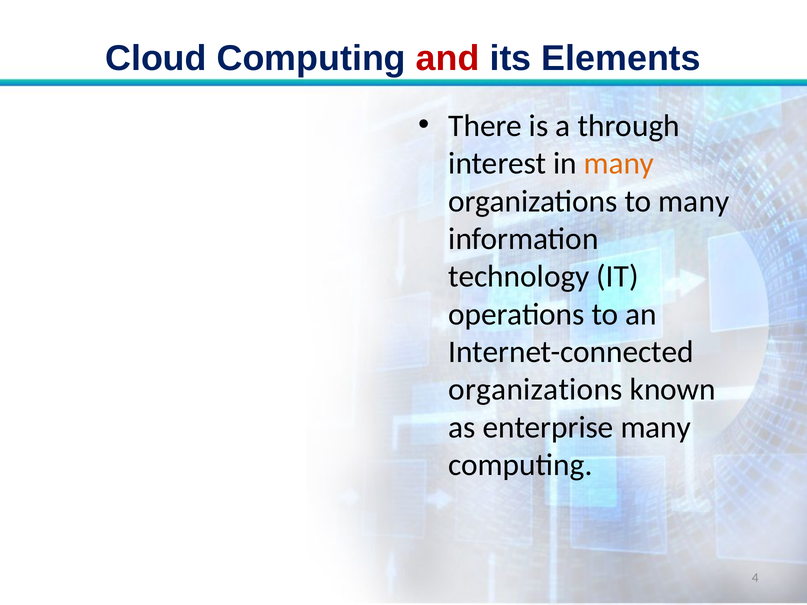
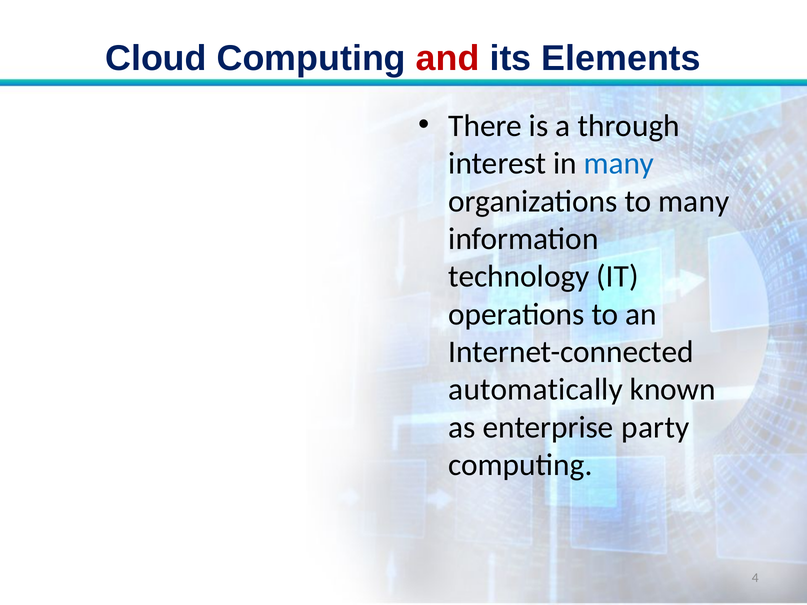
many colour: orange -> blue (619, 164)
organizations: organizations -> automatically (536, 390)
enterprise many: many -> party (655, 427)
